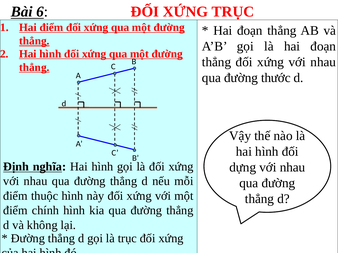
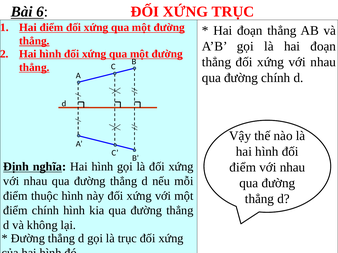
đường thước: thước -> chính (276, 78)
dựng: dựng -> điểm (243, 168)
